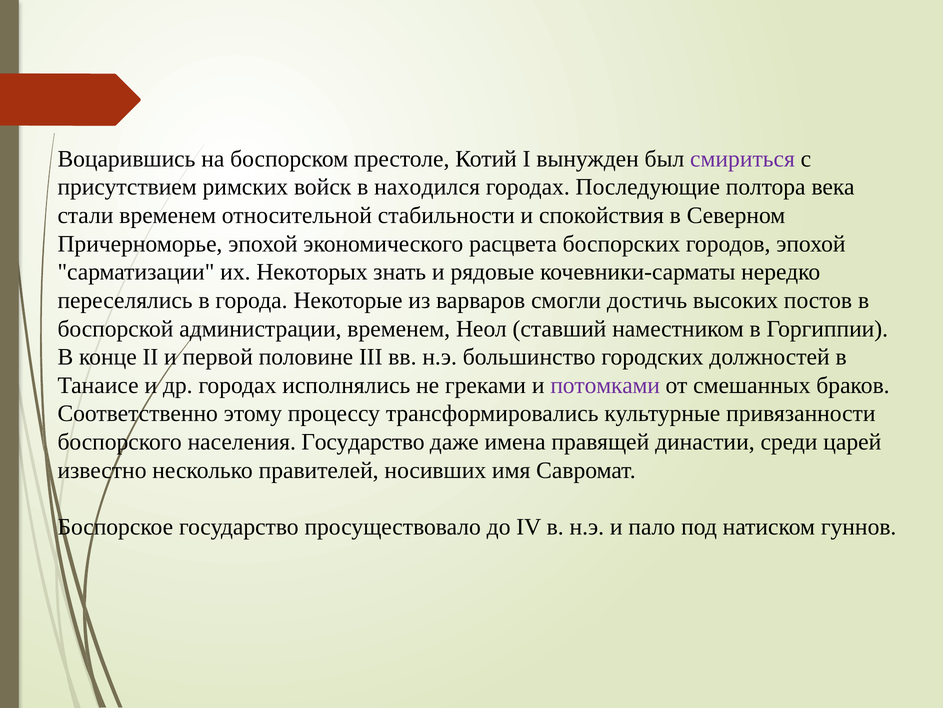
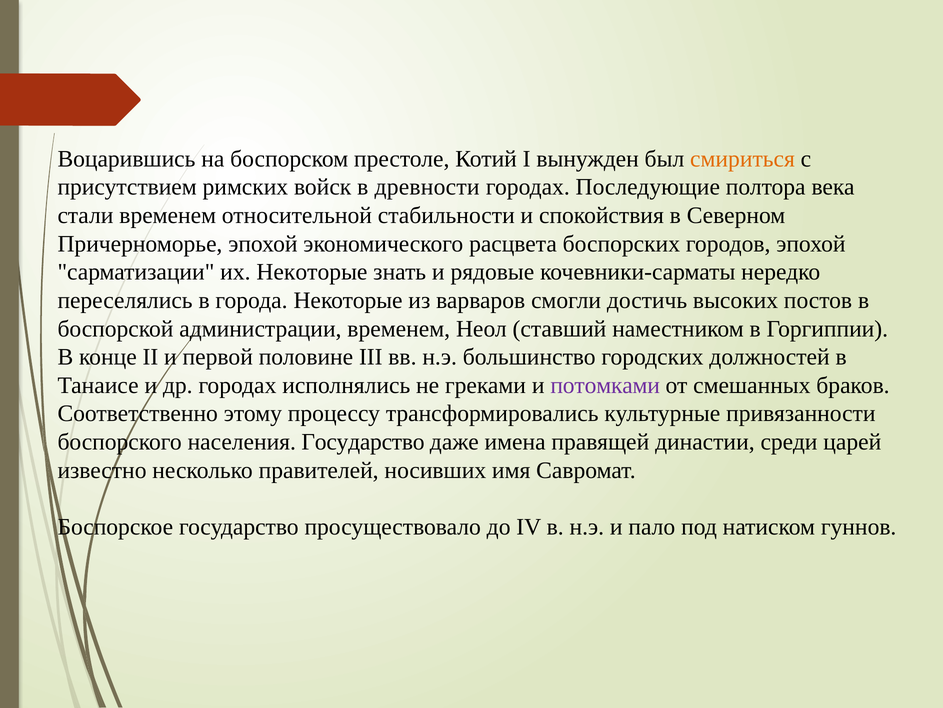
смириться colour: purple -> orange (742, 159)
находился: находился -> древности (427, 187)
их Некоторых: Некоторых -> Некоторые (312, 272)
